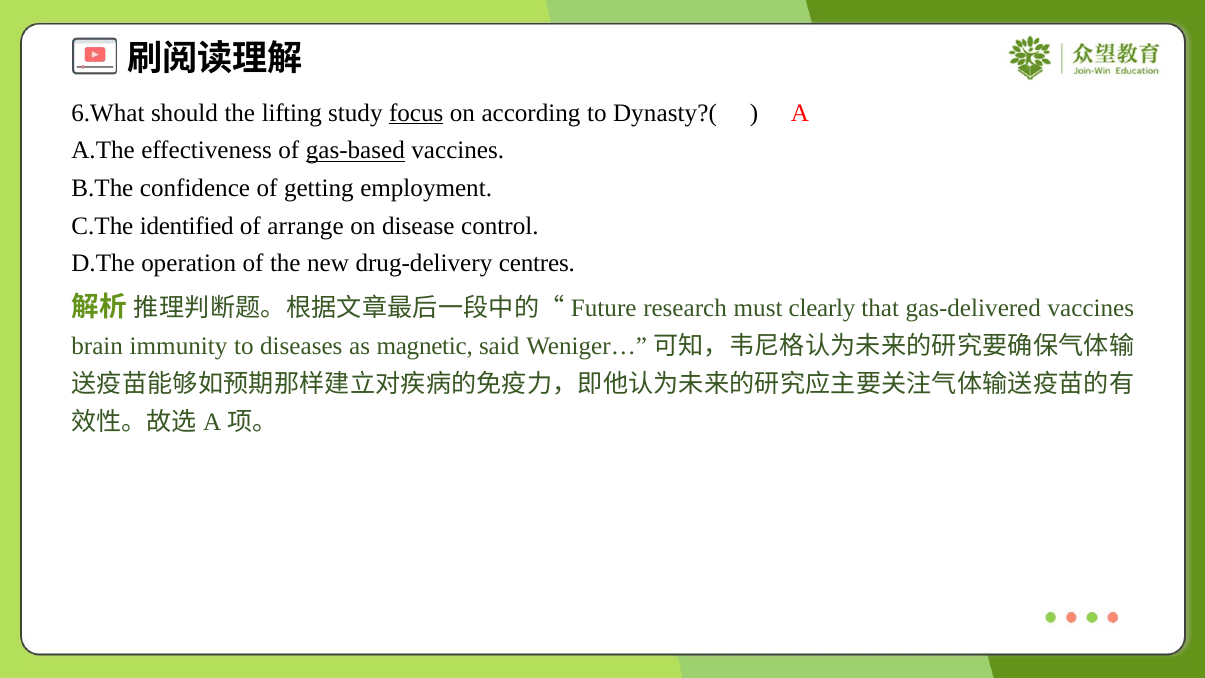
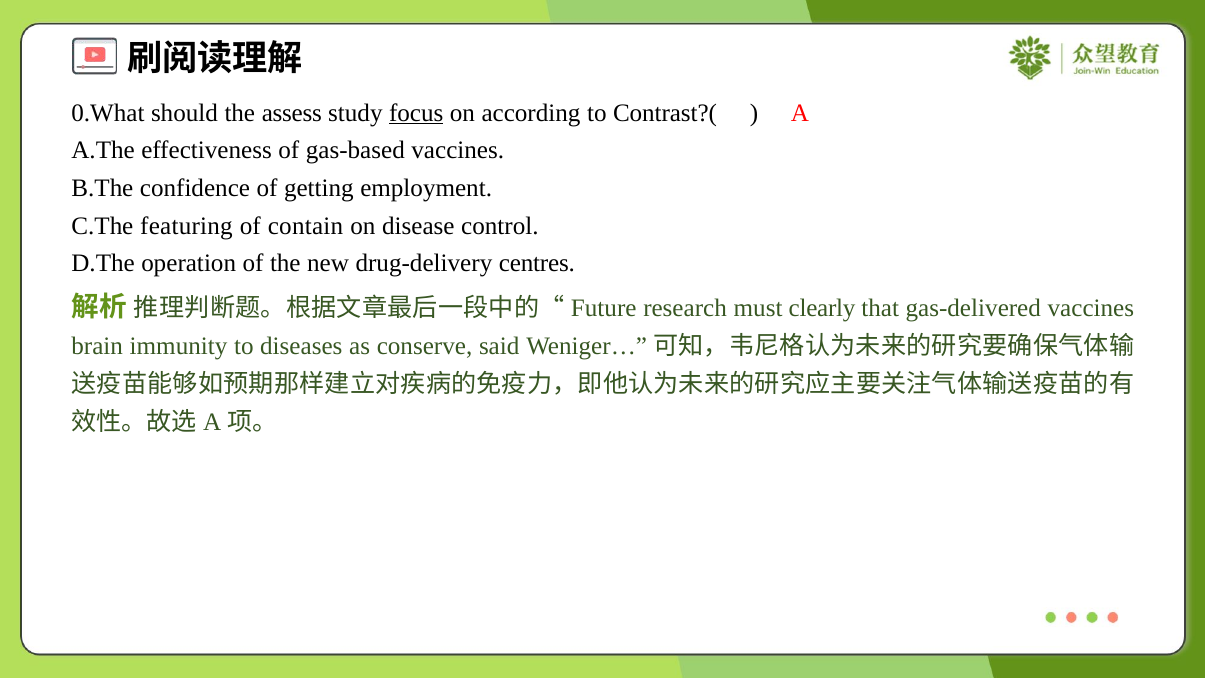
6.What: 6.What -> 0.What (108, 113)
lifting: lifting -> assess (292, 113)
Dynasty?(: Dynasty?( -> Contrast?( (665, 113)
gas-based underline: present -> none (355, 151)
identified: identified -> featuring (186, 226)
arrange: arrange -> contain (305, 226)
magnetic: magnetic -> conserve (425, 346)
